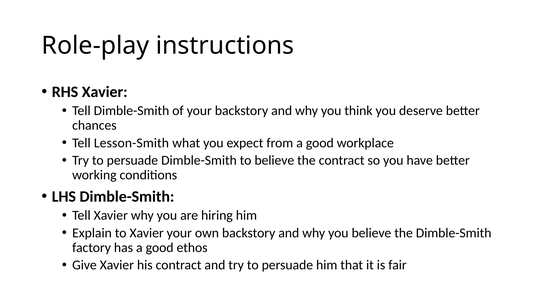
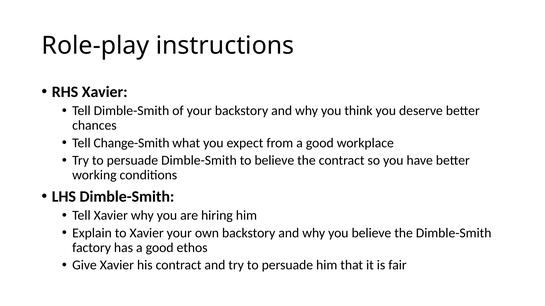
Lesson-Smith: Lesson-Smith -> Change-Smith (132, 143)
